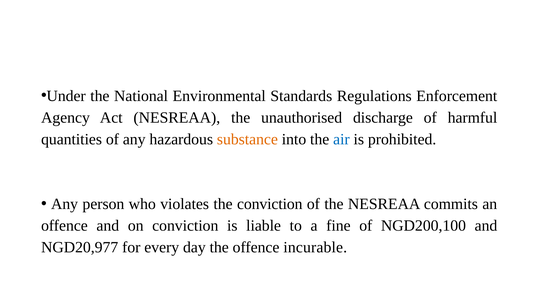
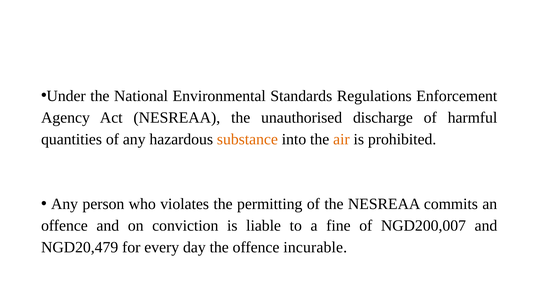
air colour: blue -> orange (341, 139)
the conviction: conviction -> permitting (270, 204)
NGD200,100: NGD200,100 -> NGD200,007 (423, 226)
NGD20,977: NGD20,977 -> NGD20,479 (80, 248)
